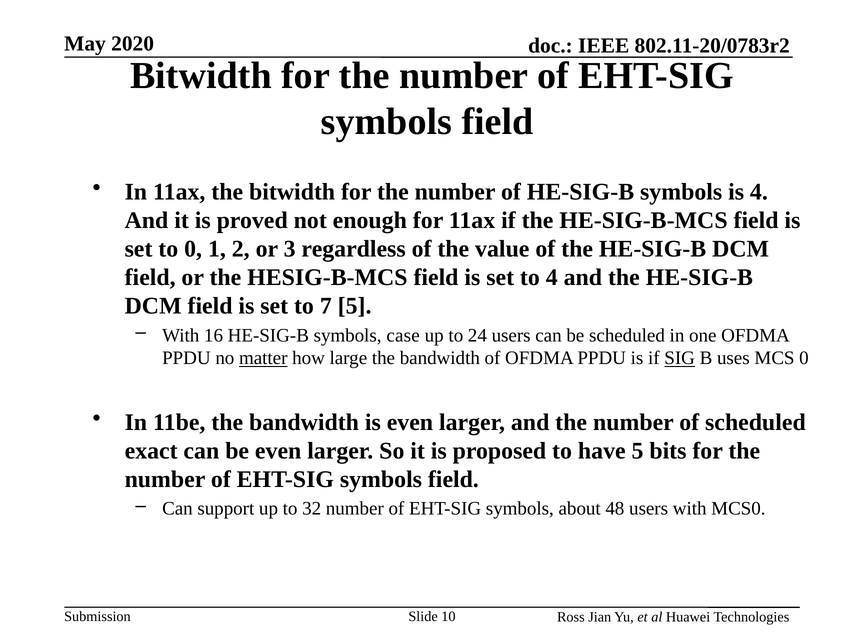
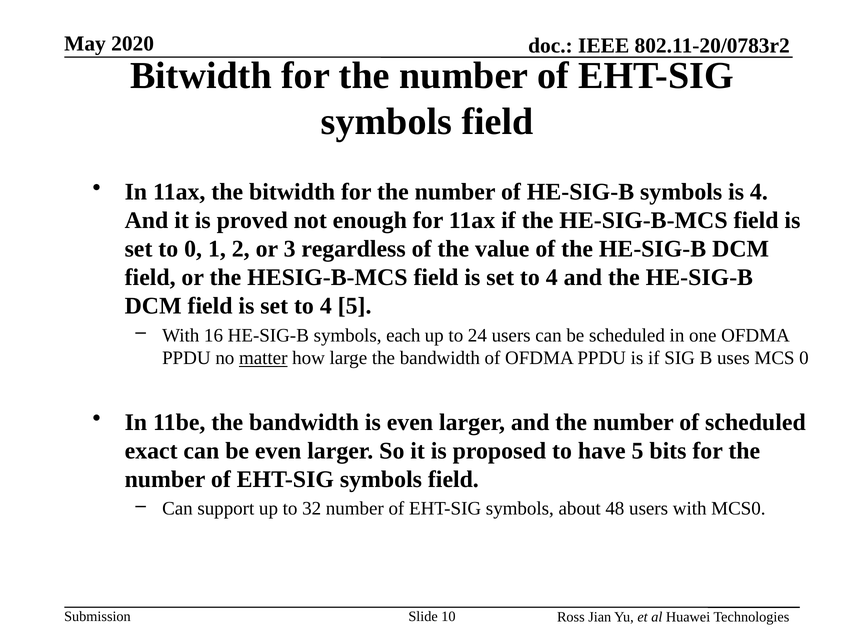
7: 7 -> 4 (326, 306)
case: case -> each (403, 335)
SIG underline: present -> none (680, 358)
